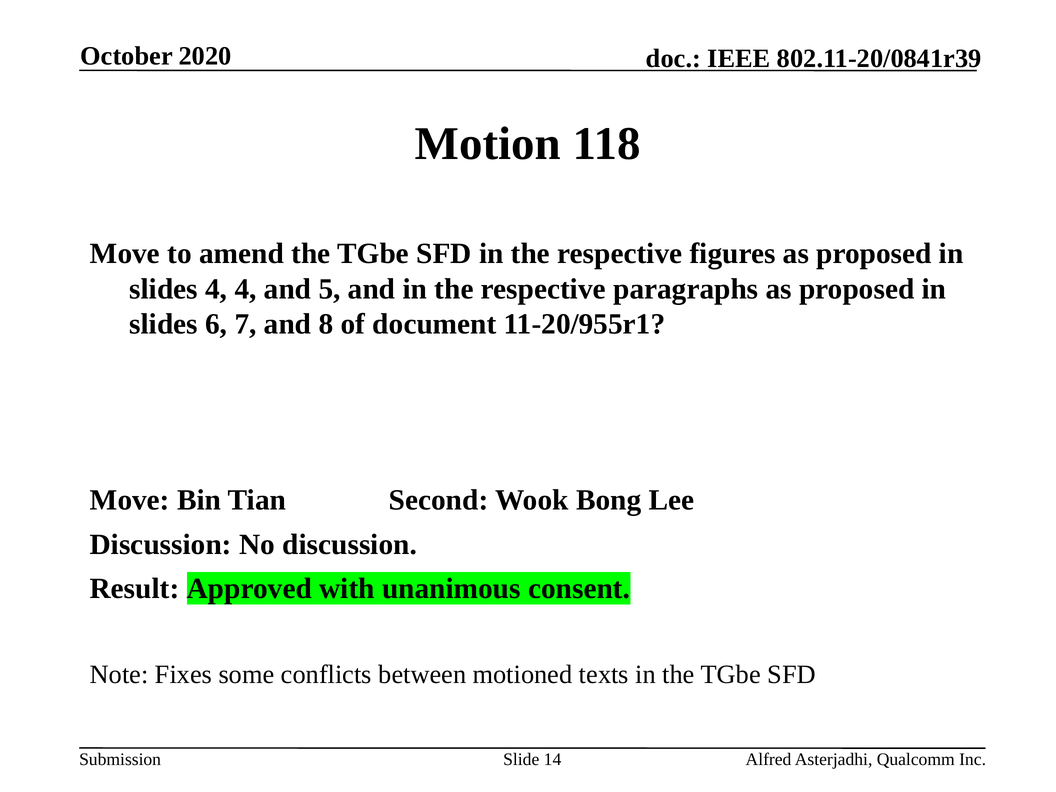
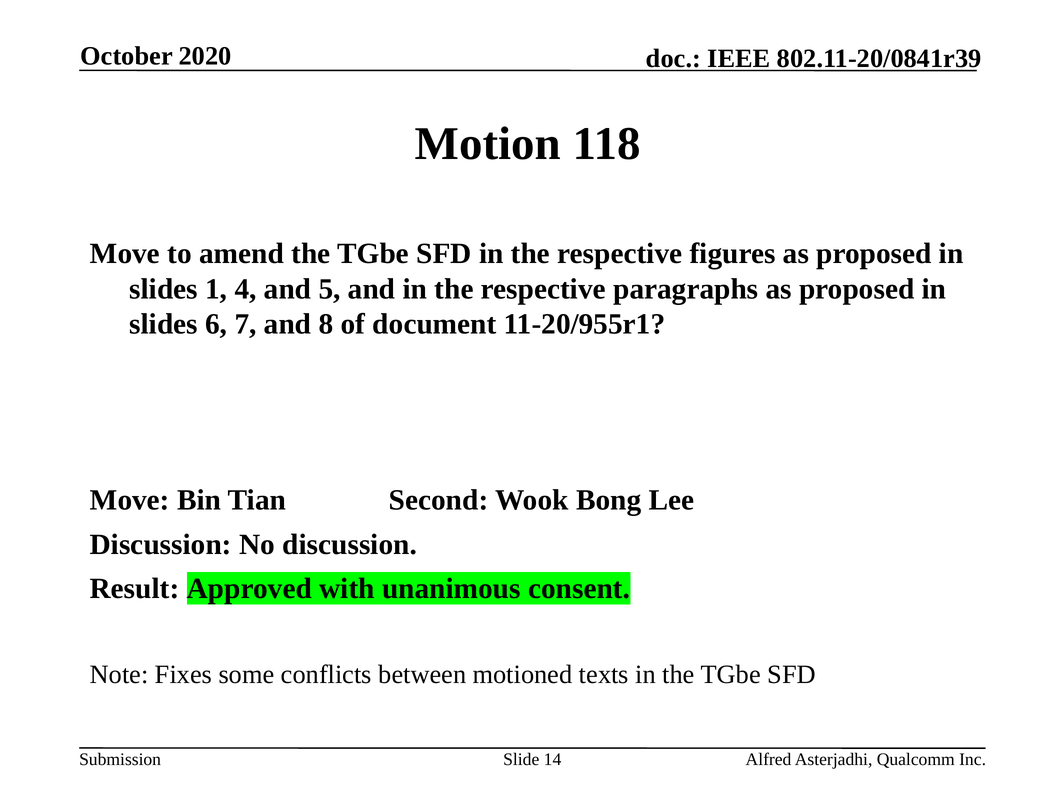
slides 4: 4 -> 1 (216, 289)
